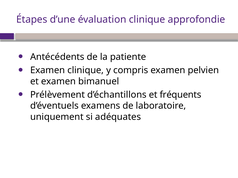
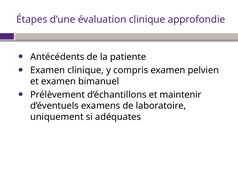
fréquents: fréquents -> maintenir (180, 95)
